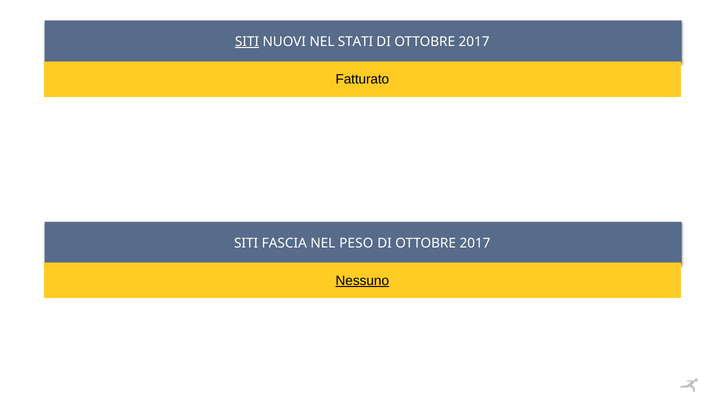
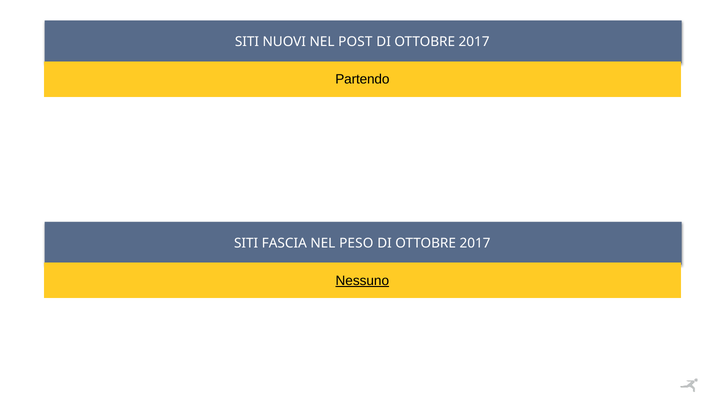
SITI underline: present -> none (247, 42)
STATI: STATI -> POST (355, 42)
Fatturato: Fatturato -> Partendo (362, 79)
